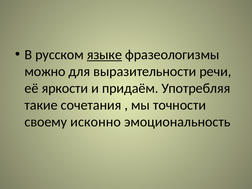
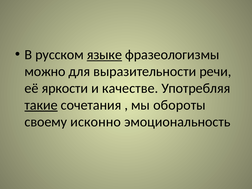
придаём: придаём -> качестве (130, 88)
такие underline: none -> present (41, 105)
точности: точности -> обороты (179, 105)
